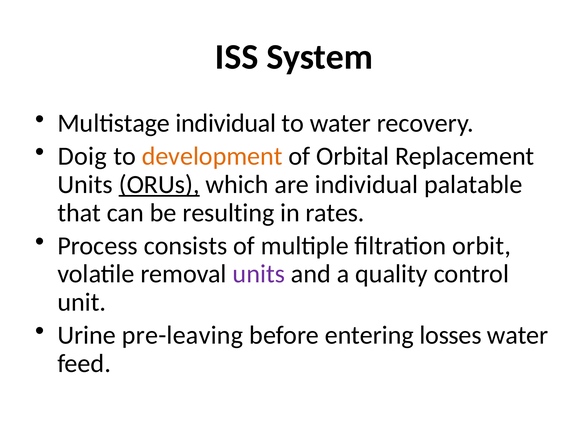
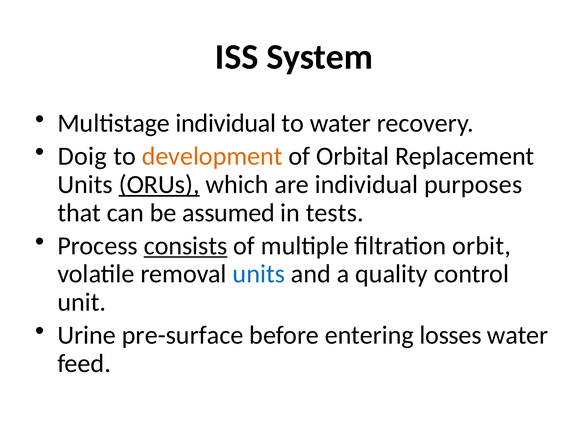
palatable: palatable -> purposes (473, 185)
resulting: resulting -> assumed (228, 213)
rates: rates -> tests (335, 213)
consists underline: none -> present (185, 246)
units colour: purple -> blue (259, 274)
pre-leaving: pre-leaving -> pre-surface (183, 335)
